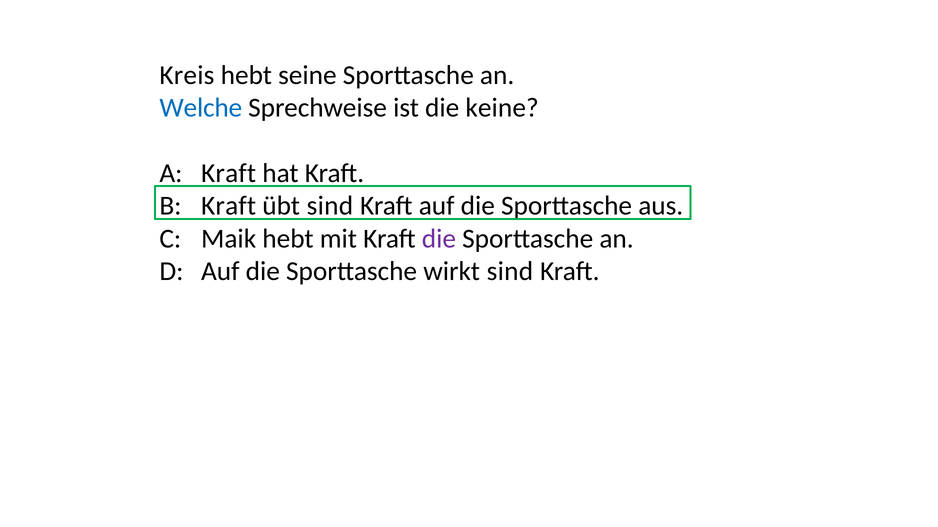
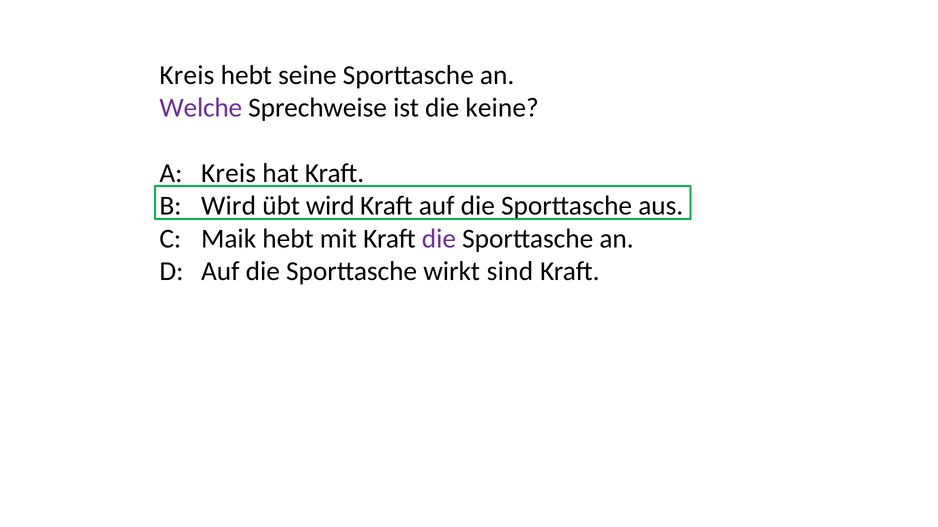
Welche colour: blue -> purple (201, 108)
A Kraft: Kraft -> Kreis (229, 173)
B Kraft: Kraft -> Wird (229, 206)
übt sind: sind -> wird (330, 206)
